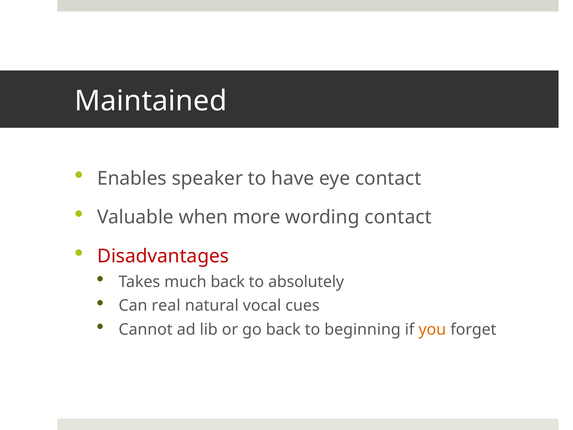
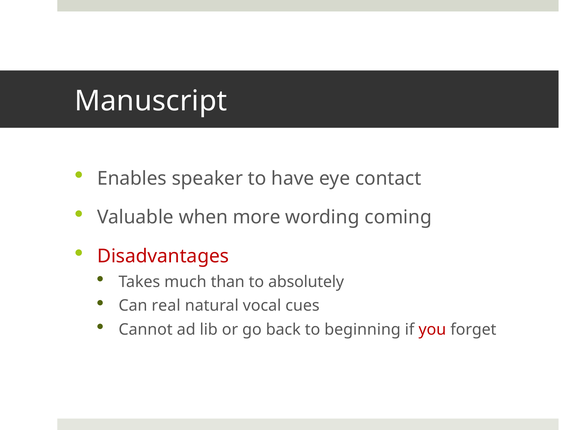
Maintained: Maintained -> Manuscript (151, 101)
wording contact: contact -> coming (398, 217)
much back: back -> than (228, 282)
you colour: orange -> red (432, 329)
